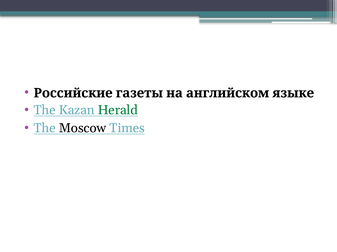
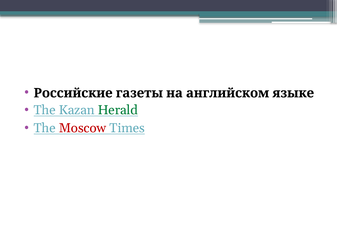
Moscow colour: black -> red (83, 129)
